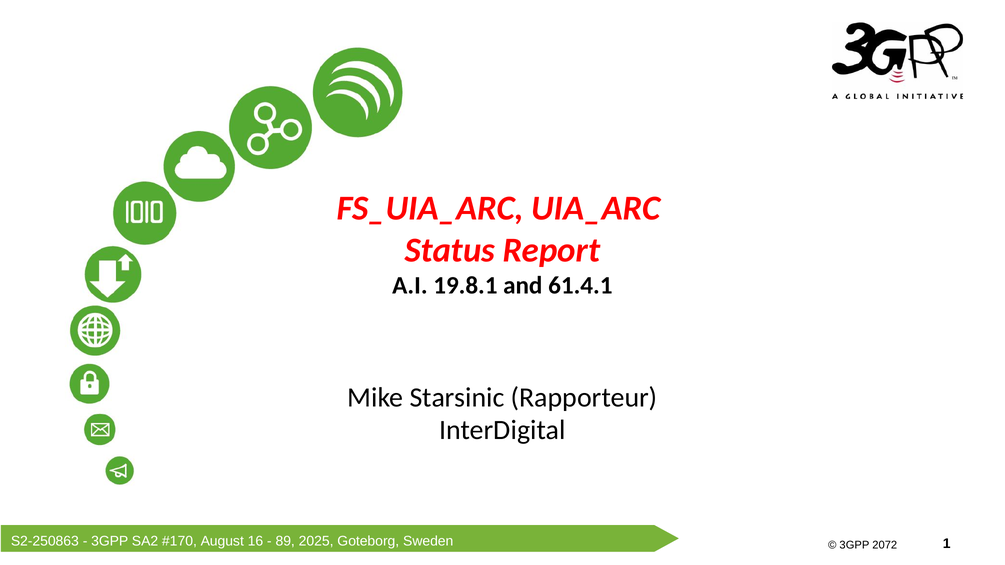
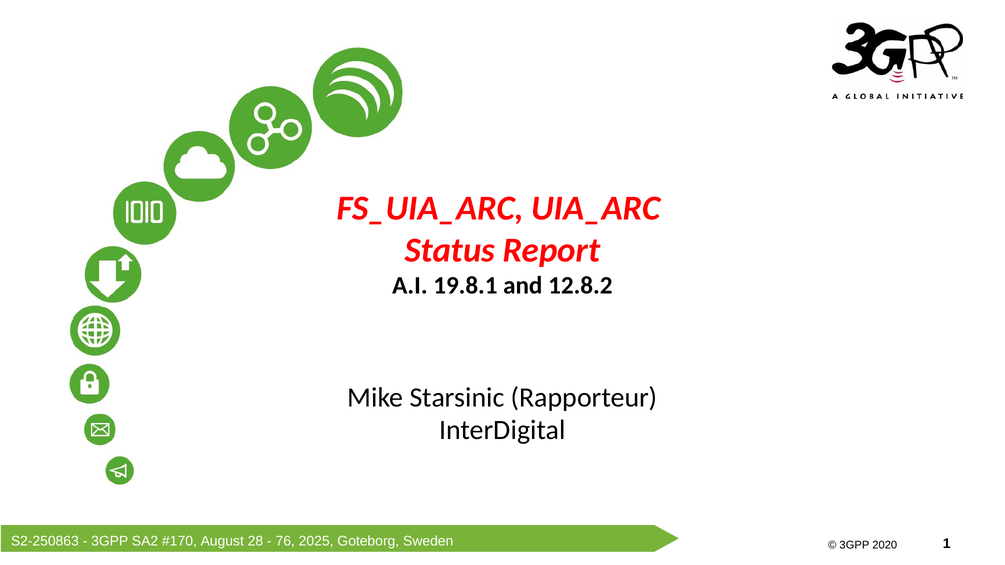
61.4.1: 61.4.1 -> 12.8.2 (580, 286)
16: 16 -> 28 (255, 541)
89: 89 -> 76 (285, 541)
2072: 2072 -> 2020 (885, 545)
